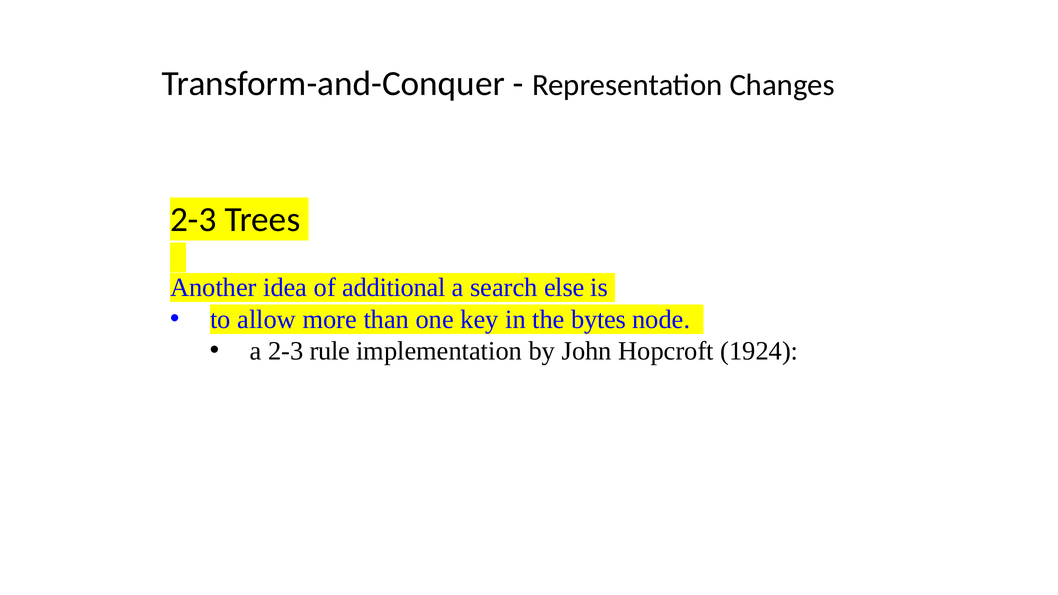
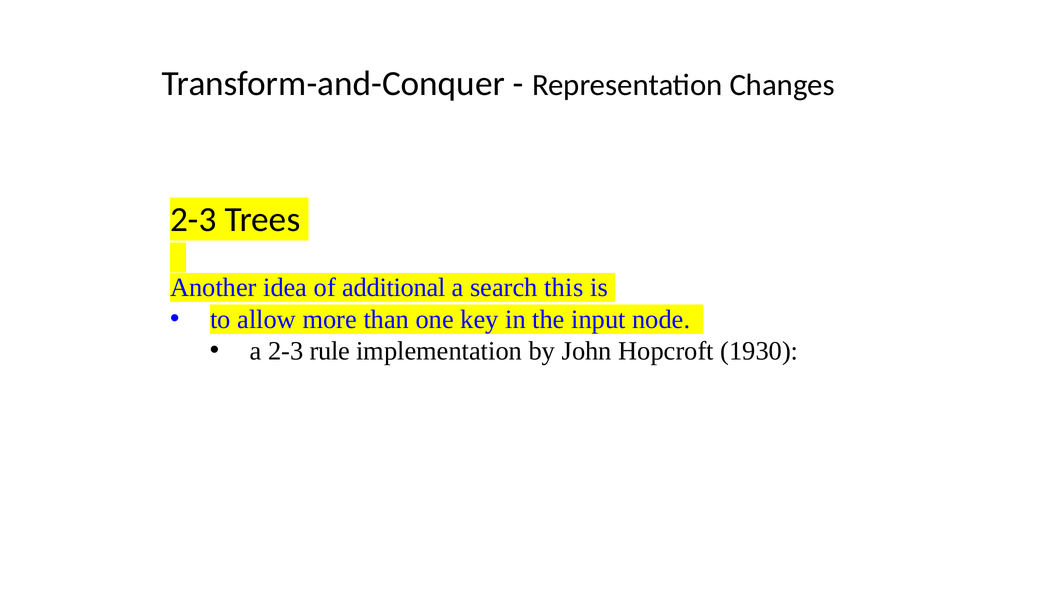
else: else -> this (564, 288)
bytes: bytes -> input (598, 320)
1924: 1924 -> 1930 (759, 351)
